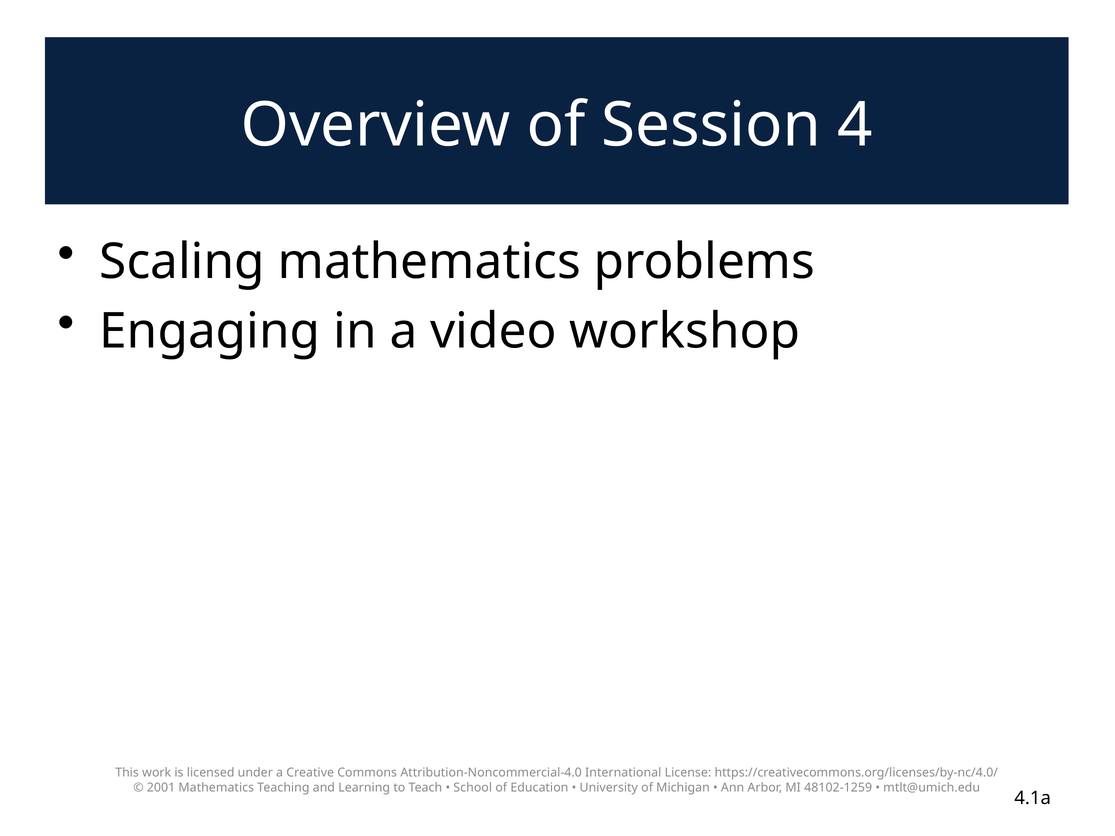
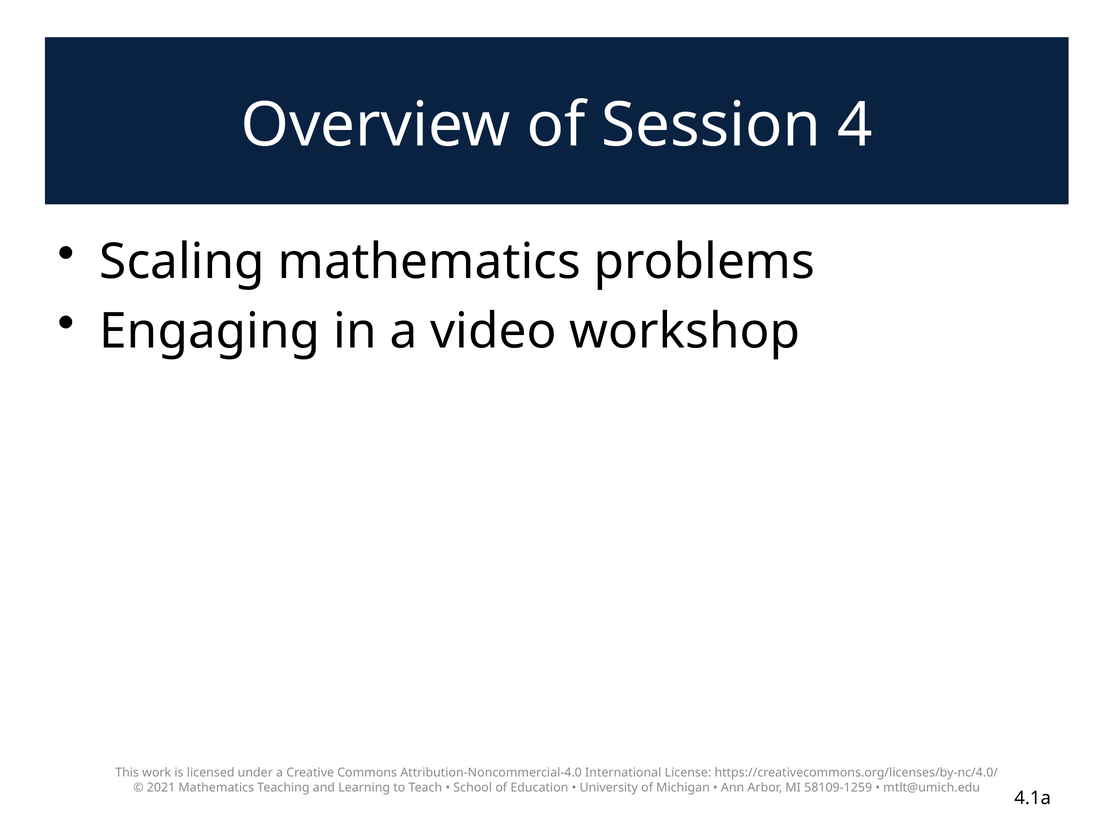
2001: 2001 -> 2021 (161, 788)
48102-1259: 48102-1259 -> 58109-1259 (838, 788)
